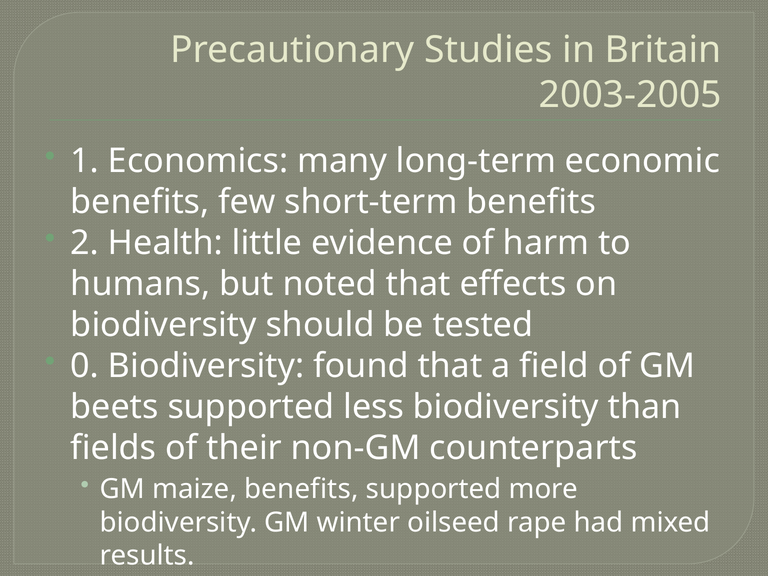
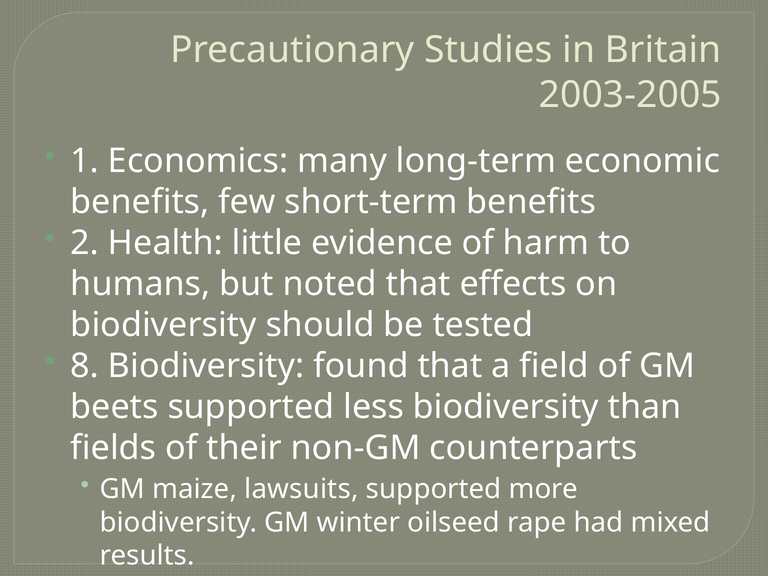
0: 0 -> 8 (85, 366)
maize benefits: benefits -> lawsuits (301, 489)
